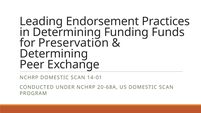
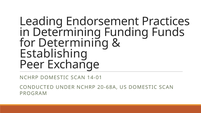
for Preservation: Preservation -> Determining (73, 43)
Determining: Determining -> Establishing (54, 54)
